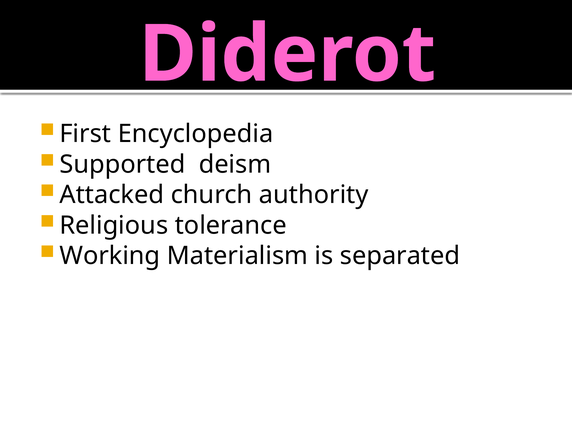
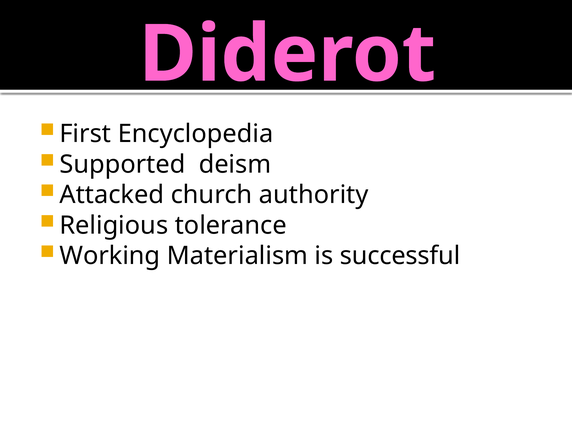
separated: separated -> successful (400, 256)
